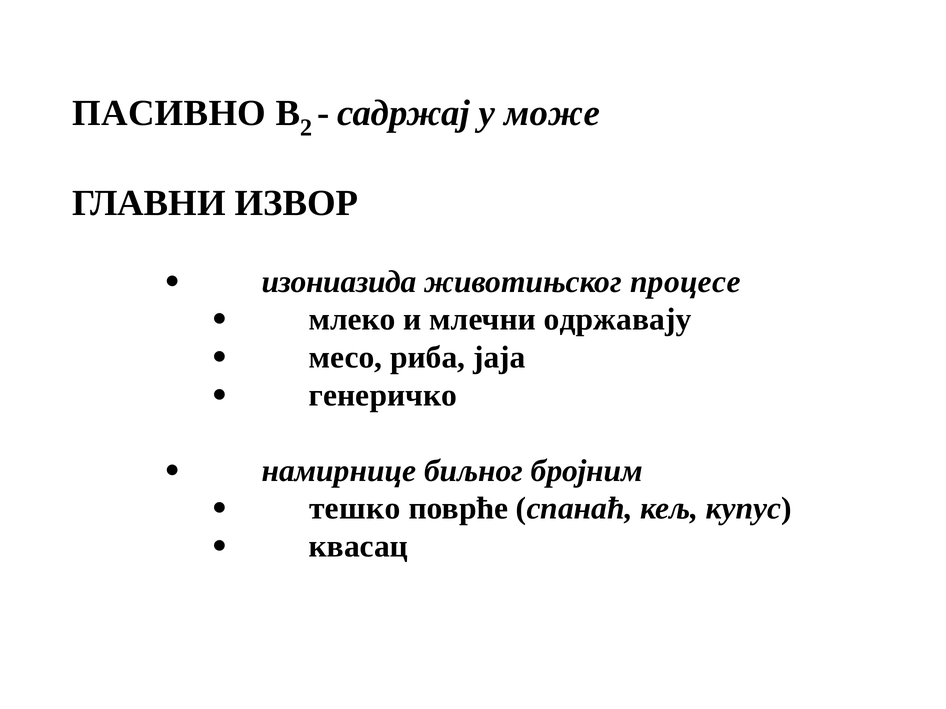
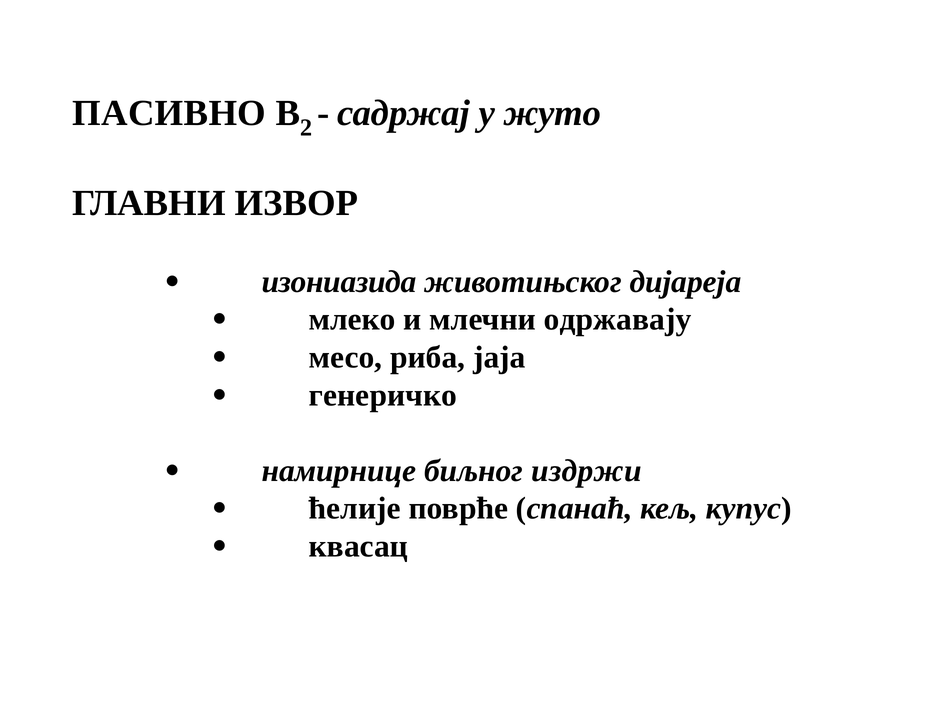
може: може -> жуто (552, 113)
процесе: процесе -> дијареја (685, 282)
бројним: бројним -> издржи (587, 471)
тешко: тешко -> ћелије (355, 509)
